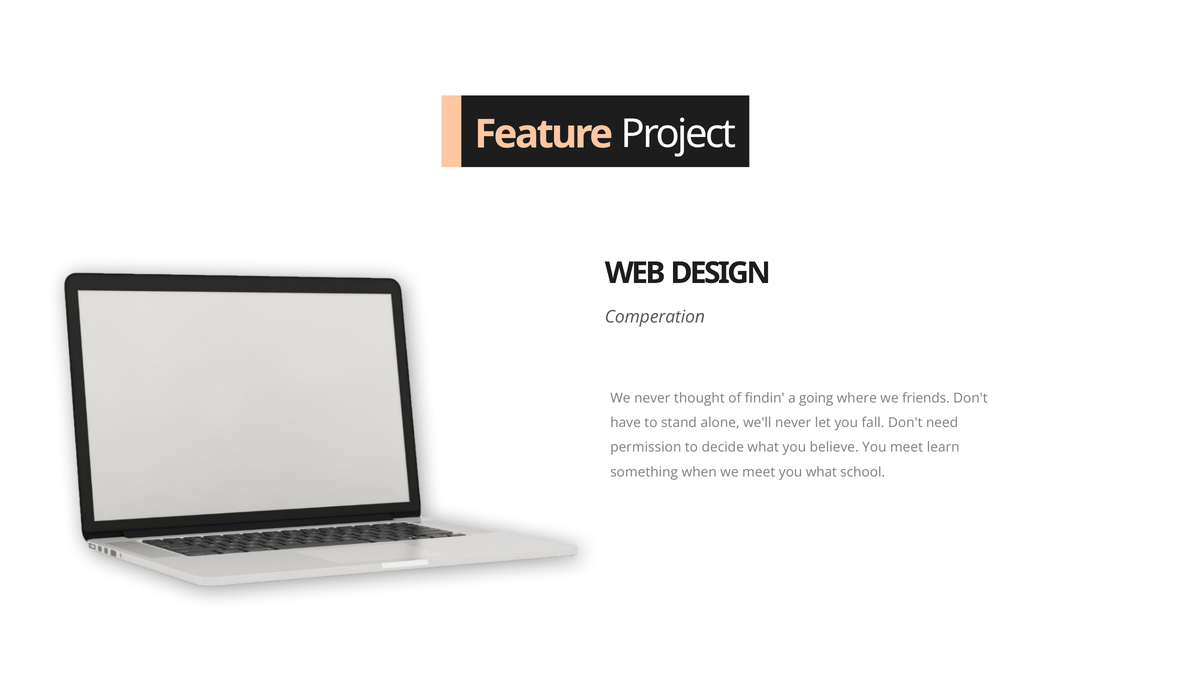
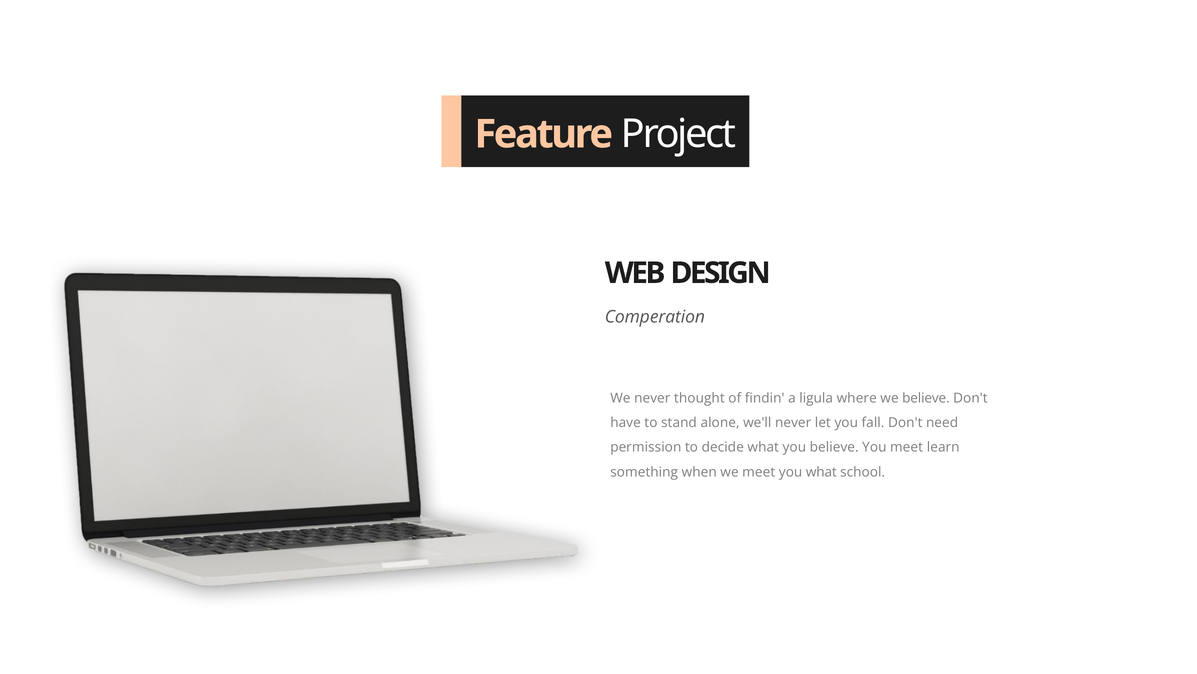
going: going -> ligula (816, 398)
we friends: friends -> believe (926, 398)
